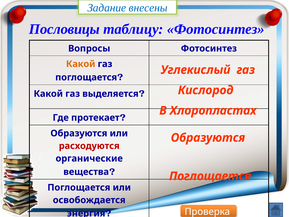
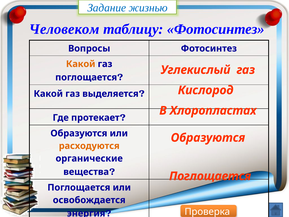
внесены: внесены -> жизнью (148, 8)
Пословицы: Пословицы -> Человеком (64, 29)
расходуются colour: red -> orange (89, 146)
